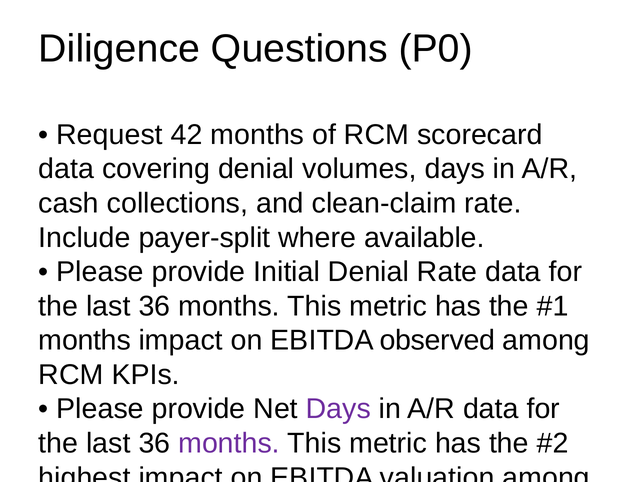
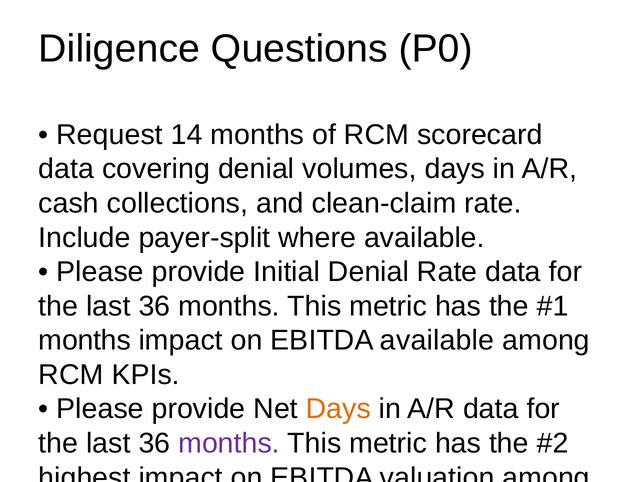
42: 42 -> 14 (187, 135)
EBITDA observed: observed -> available (437, 341)
Days colour: purple -> orange (338, 409)
